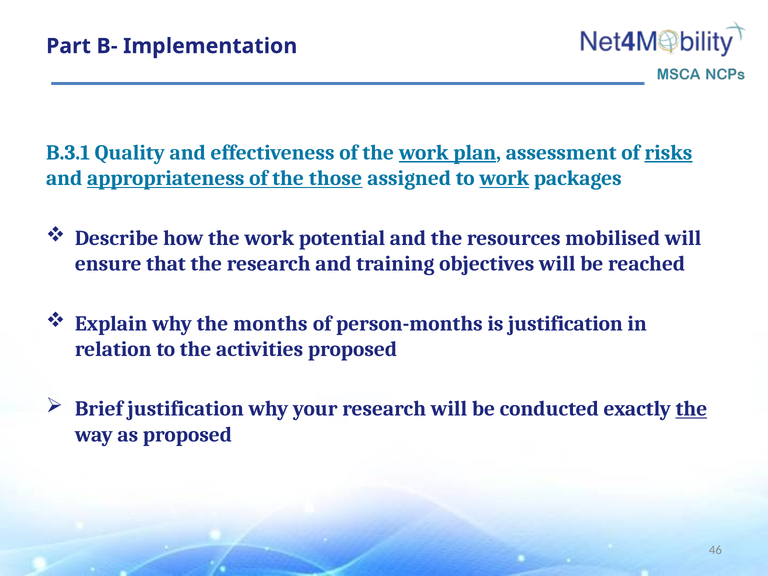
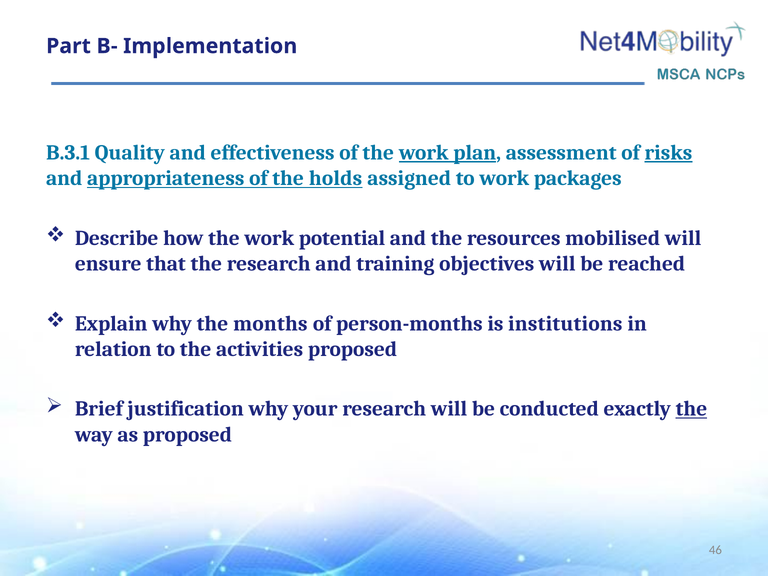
those: those -> holds (336, 178)
work underline: present -> none (504, 178)
is justification: justification -> institutions (565, 323)
